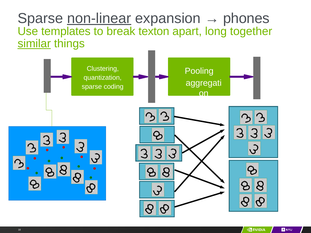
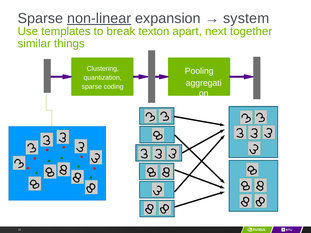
phones: phones -> system (246, 18)
long: long -> next (216, 31)
similar underline: present -> none (34, 44)
